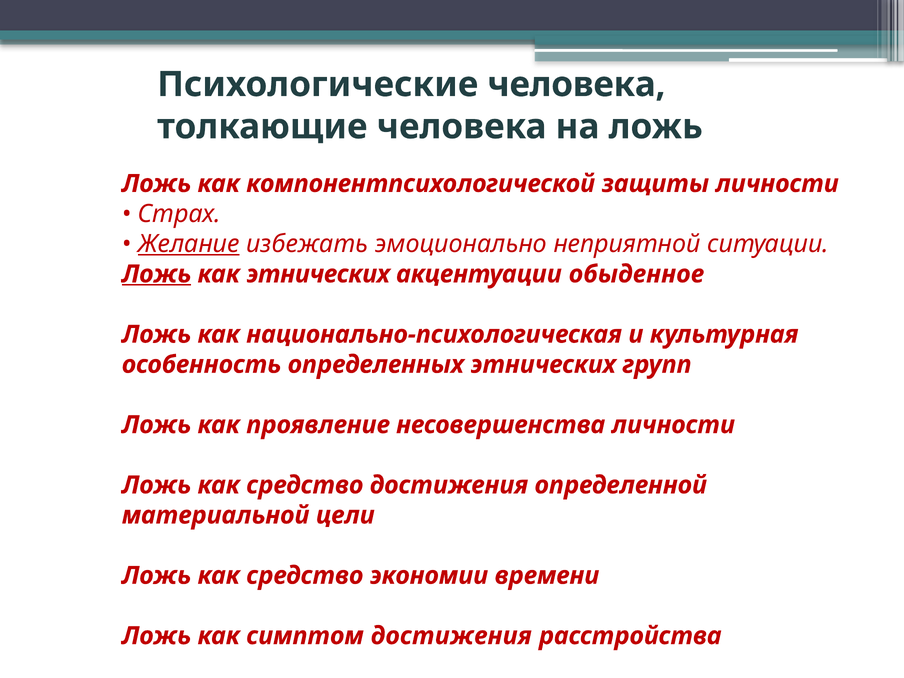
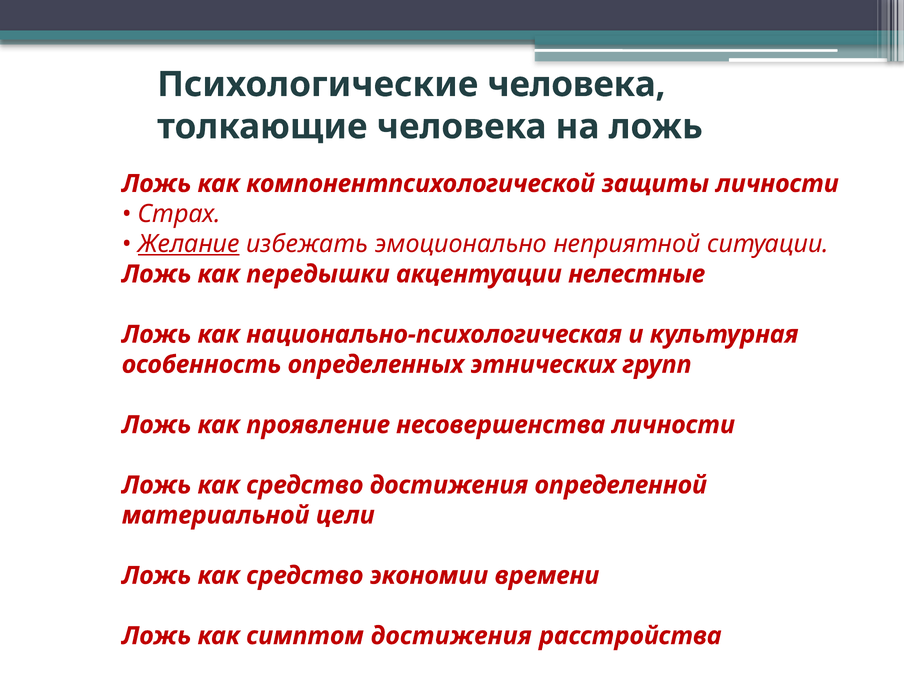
Ложь underline: present -> none (157, 274)
как этнических: этнических -> передышки (318, 274)
обыденное: обыденное -> нелестные (637, 274)
